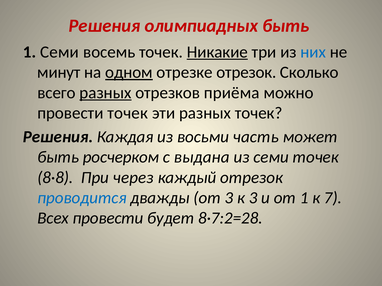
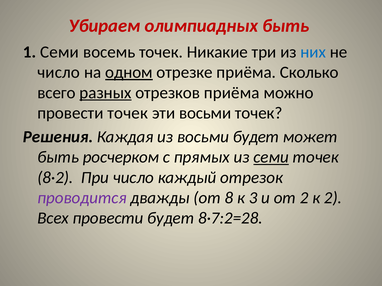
Решения: Решения -> Убираем (105, 26)
Никакие underline: present -> none (217, 52)
минут: минут -> число (59, 72)
отрезке отрезок: отрезок -> приёма (246, 72)
эти разных: разных -> восьми (205, 113)
восьми часть: часть -> будет (256, 137)
выдана: выдана -> прямых (202, 157)
семи underline: none -> present (271, 157)
8·8: 8·8 -> 8·2 (55, 178)
При через: через -> число (133, 178)
проводится colour: blue -> purple (82, 198)
от 3: 3 -> 8 (229, 198)
от 1: 1 -> 2 (304, 198)
к 7: 7 -> 2 (333, 198)
